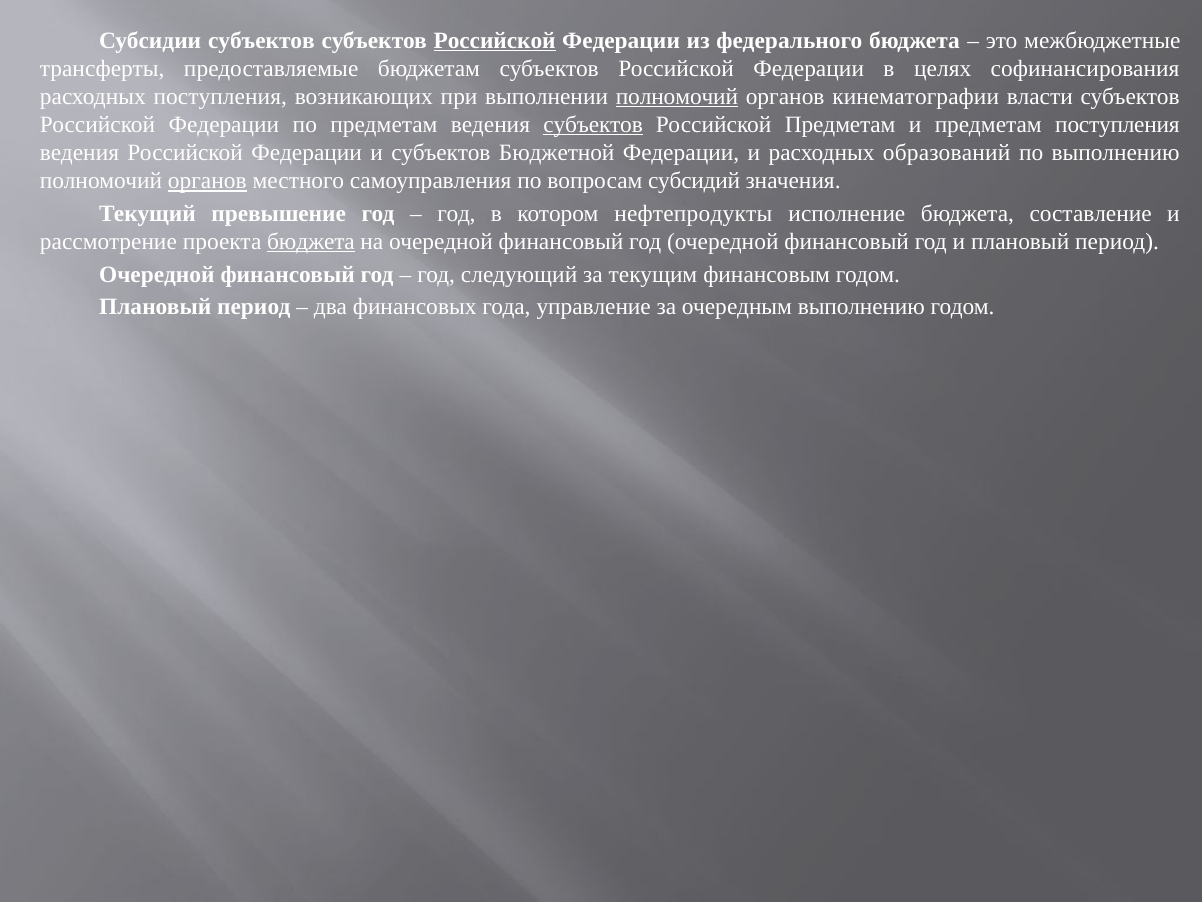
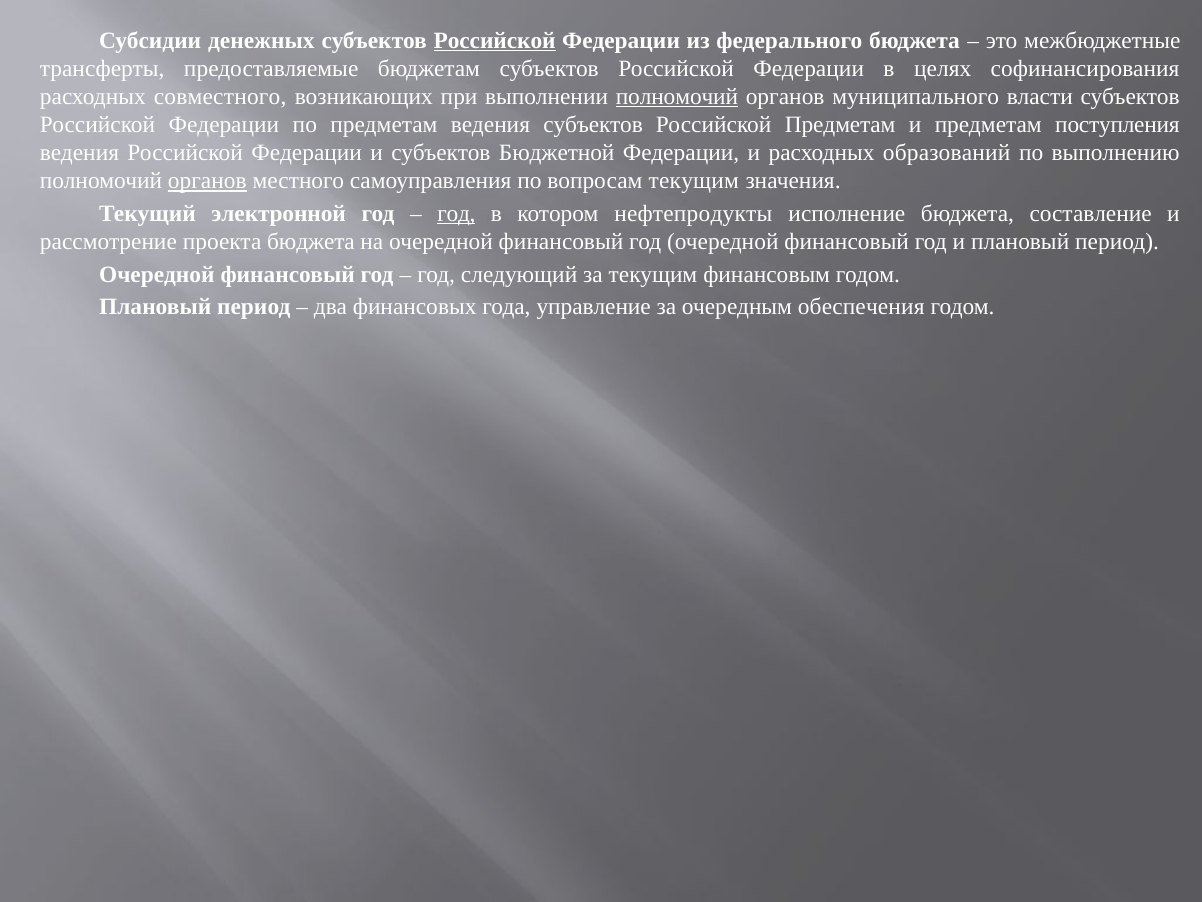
Субсидии субъектов: субъектов -> денежных (261, 40)
расходных поступления: поступления -> совместного (220, 96)
кинематографии: кинематографии -> муниципального (916, 96)
субъектов underline: present -> none (593, 125)
вопросам субсидий: субсидий -> текущим (694, 181)
превышение: превышение -> электронной (279, 213)
год underline: none -> present (456, 213)
бюджета underline: present -> none (311, 241)
очередным выполнению: выполнению -> обеспечения (861, 307)
